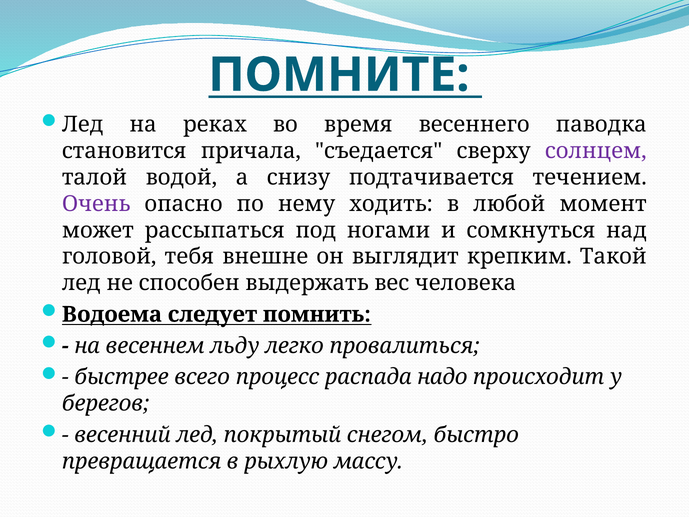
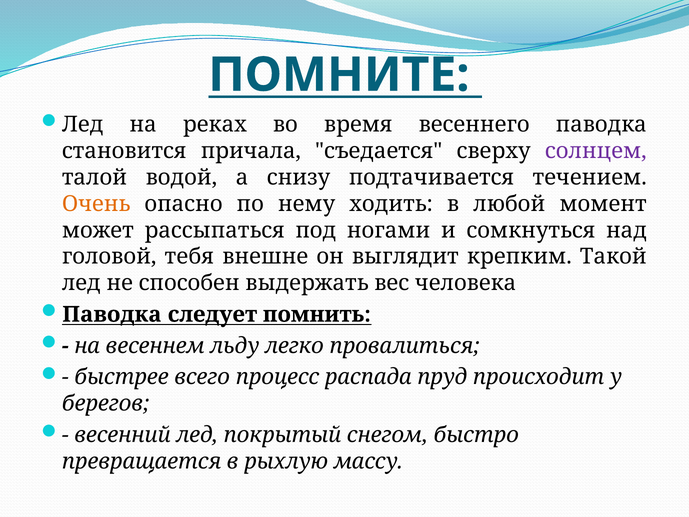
Очень colour: purple -> orange (96, 204)
Водоема: Водоема -> Паводка (112, 314)
надо: надо -> пруд (442, 377)
